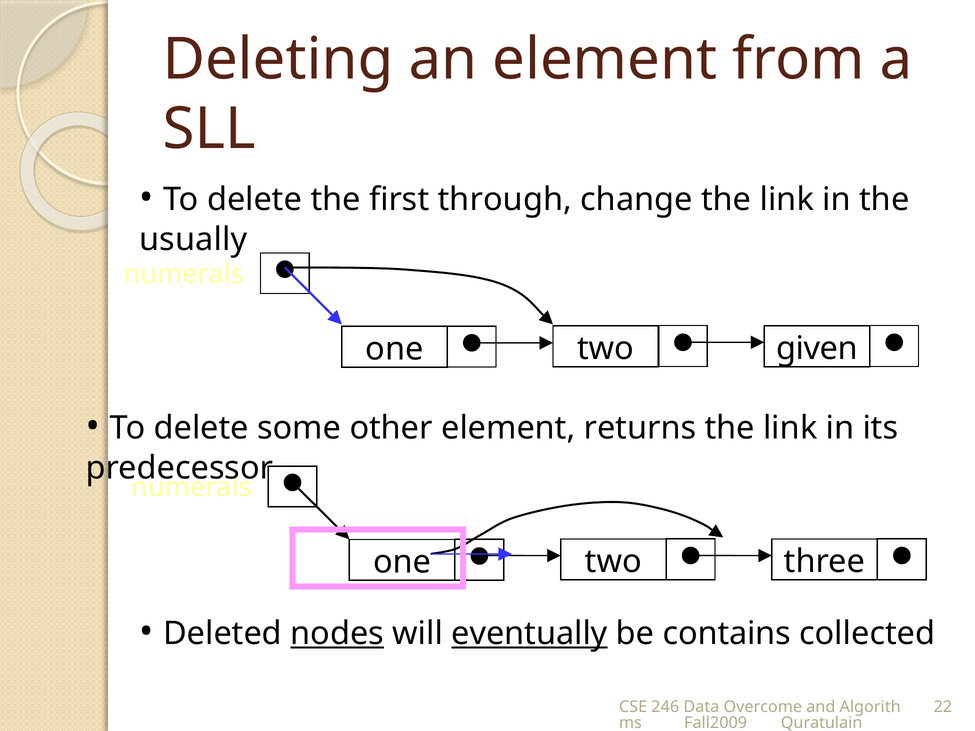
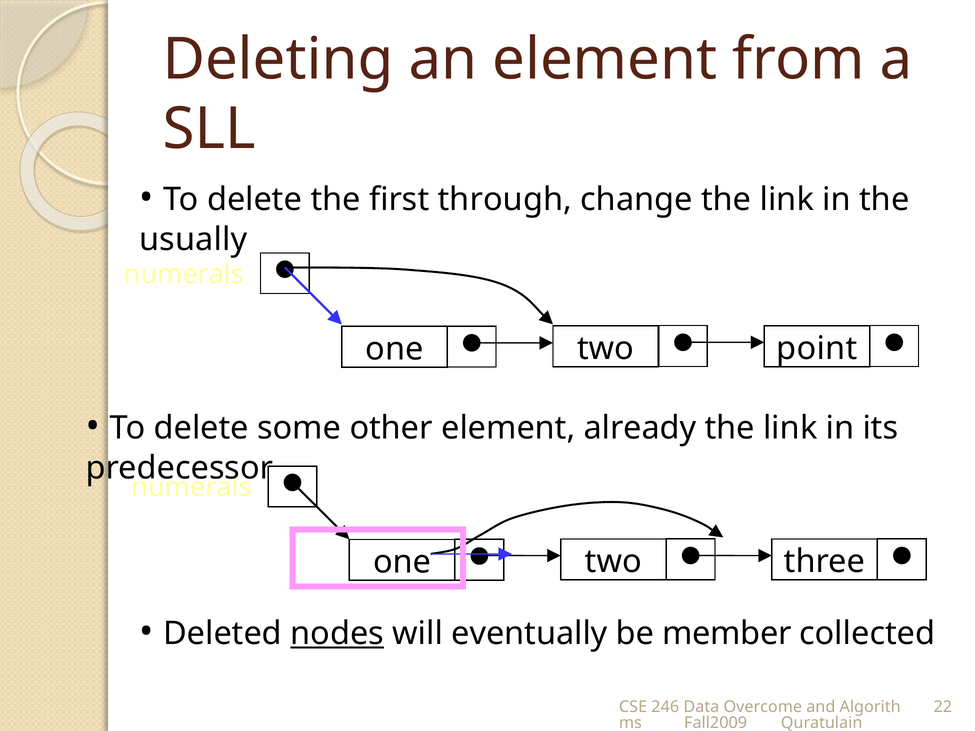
given: given -> point (817, 349)
returns: returns -> already (640, 428)
eventually underline: present -> none (529, 634)
contains: contains -> member (727, 634)
